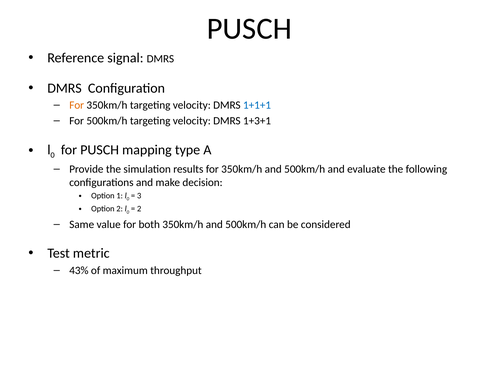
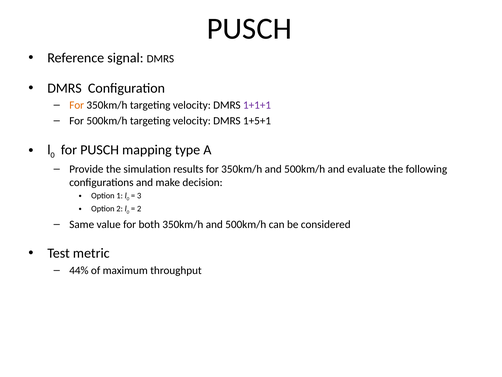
1+1+1 colour: blue -> purple (257, 105)
1+3+1: 1+3+1 -> 1+5+1 (257, 121)
43%: 43% -> 44% (79, 270)
